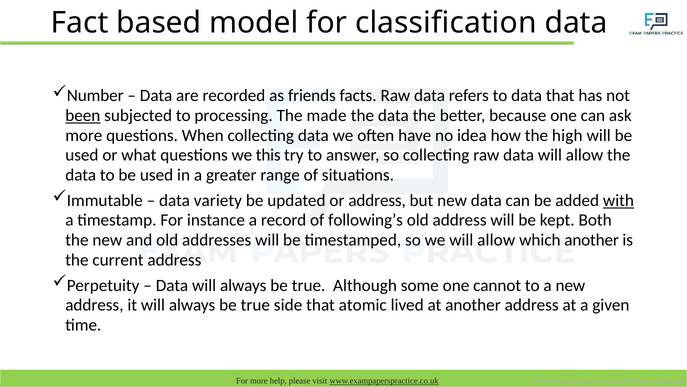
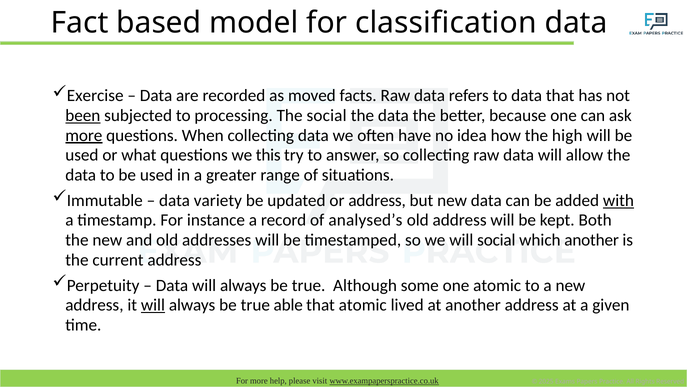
Number: Number -> Exercise (95, 96)
friends: friends -> moved (312, 96)
The made: made -> social (327, 115)
more underline: none -> present (84, 135)
following’s: following’s -> analysed’s (365, 220)
we will allow: allow -> social (496, 240)
one cannot: cannot -> atomic (497, 285)
will underline: none -> present (153, 305)
side: side -> able (288, 305)
